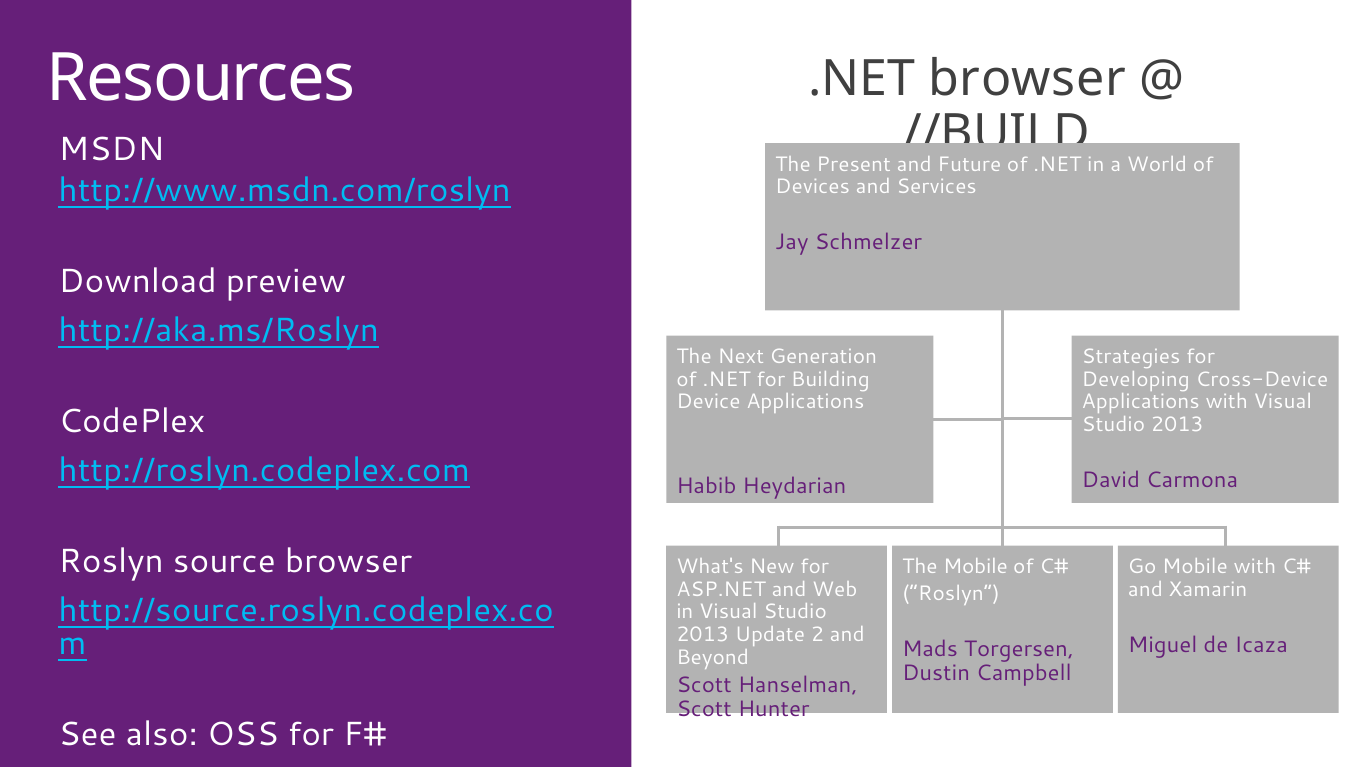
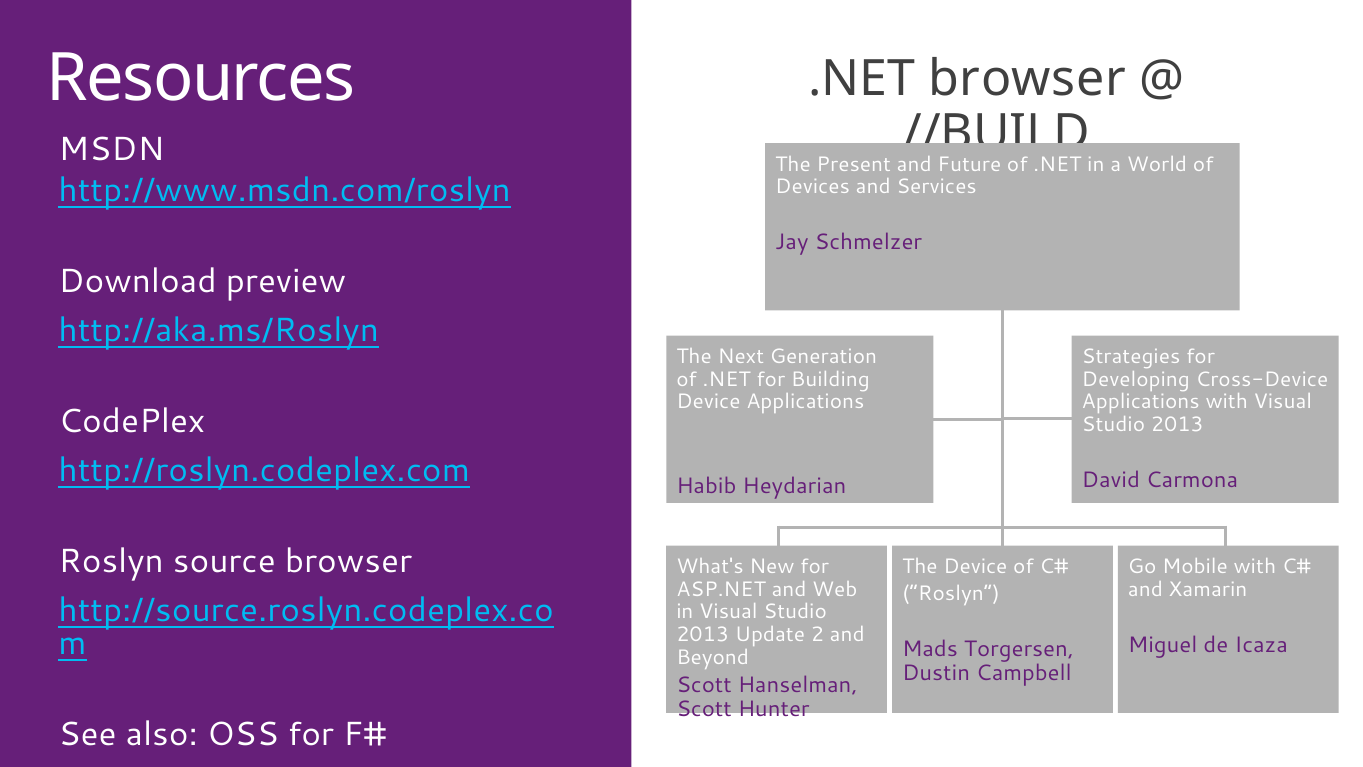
The Mobile: Mobile -> Device (975, 567)
